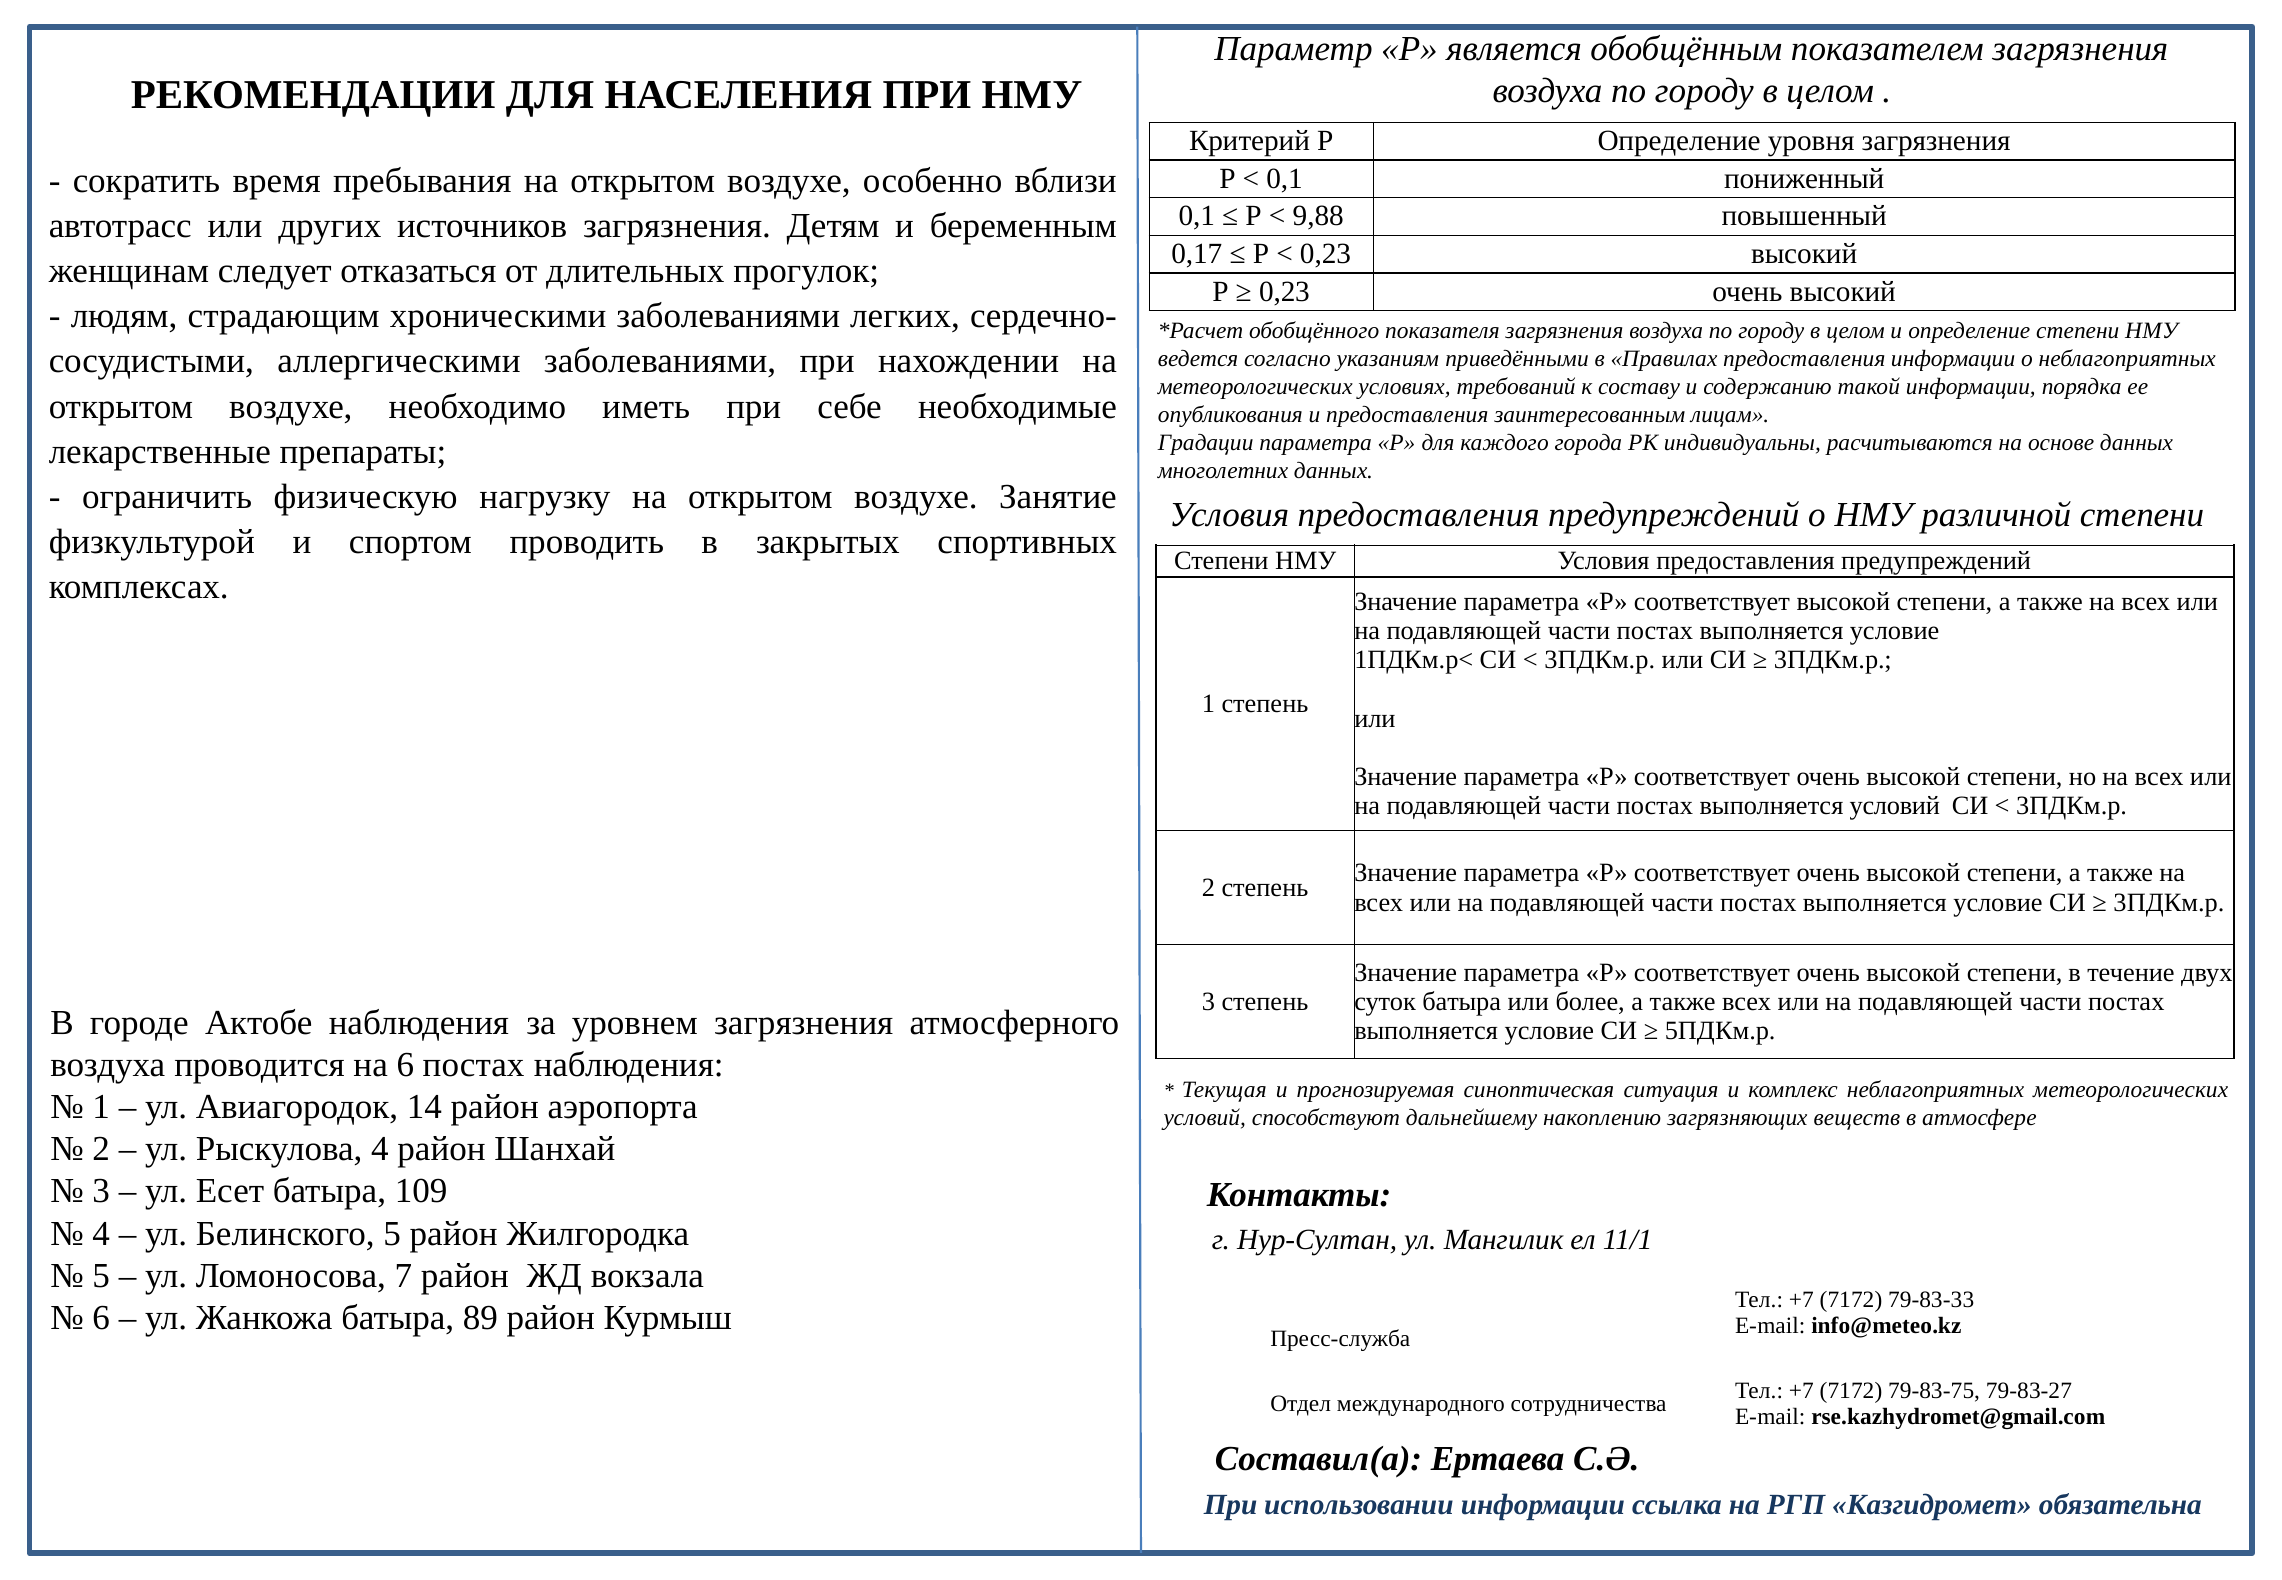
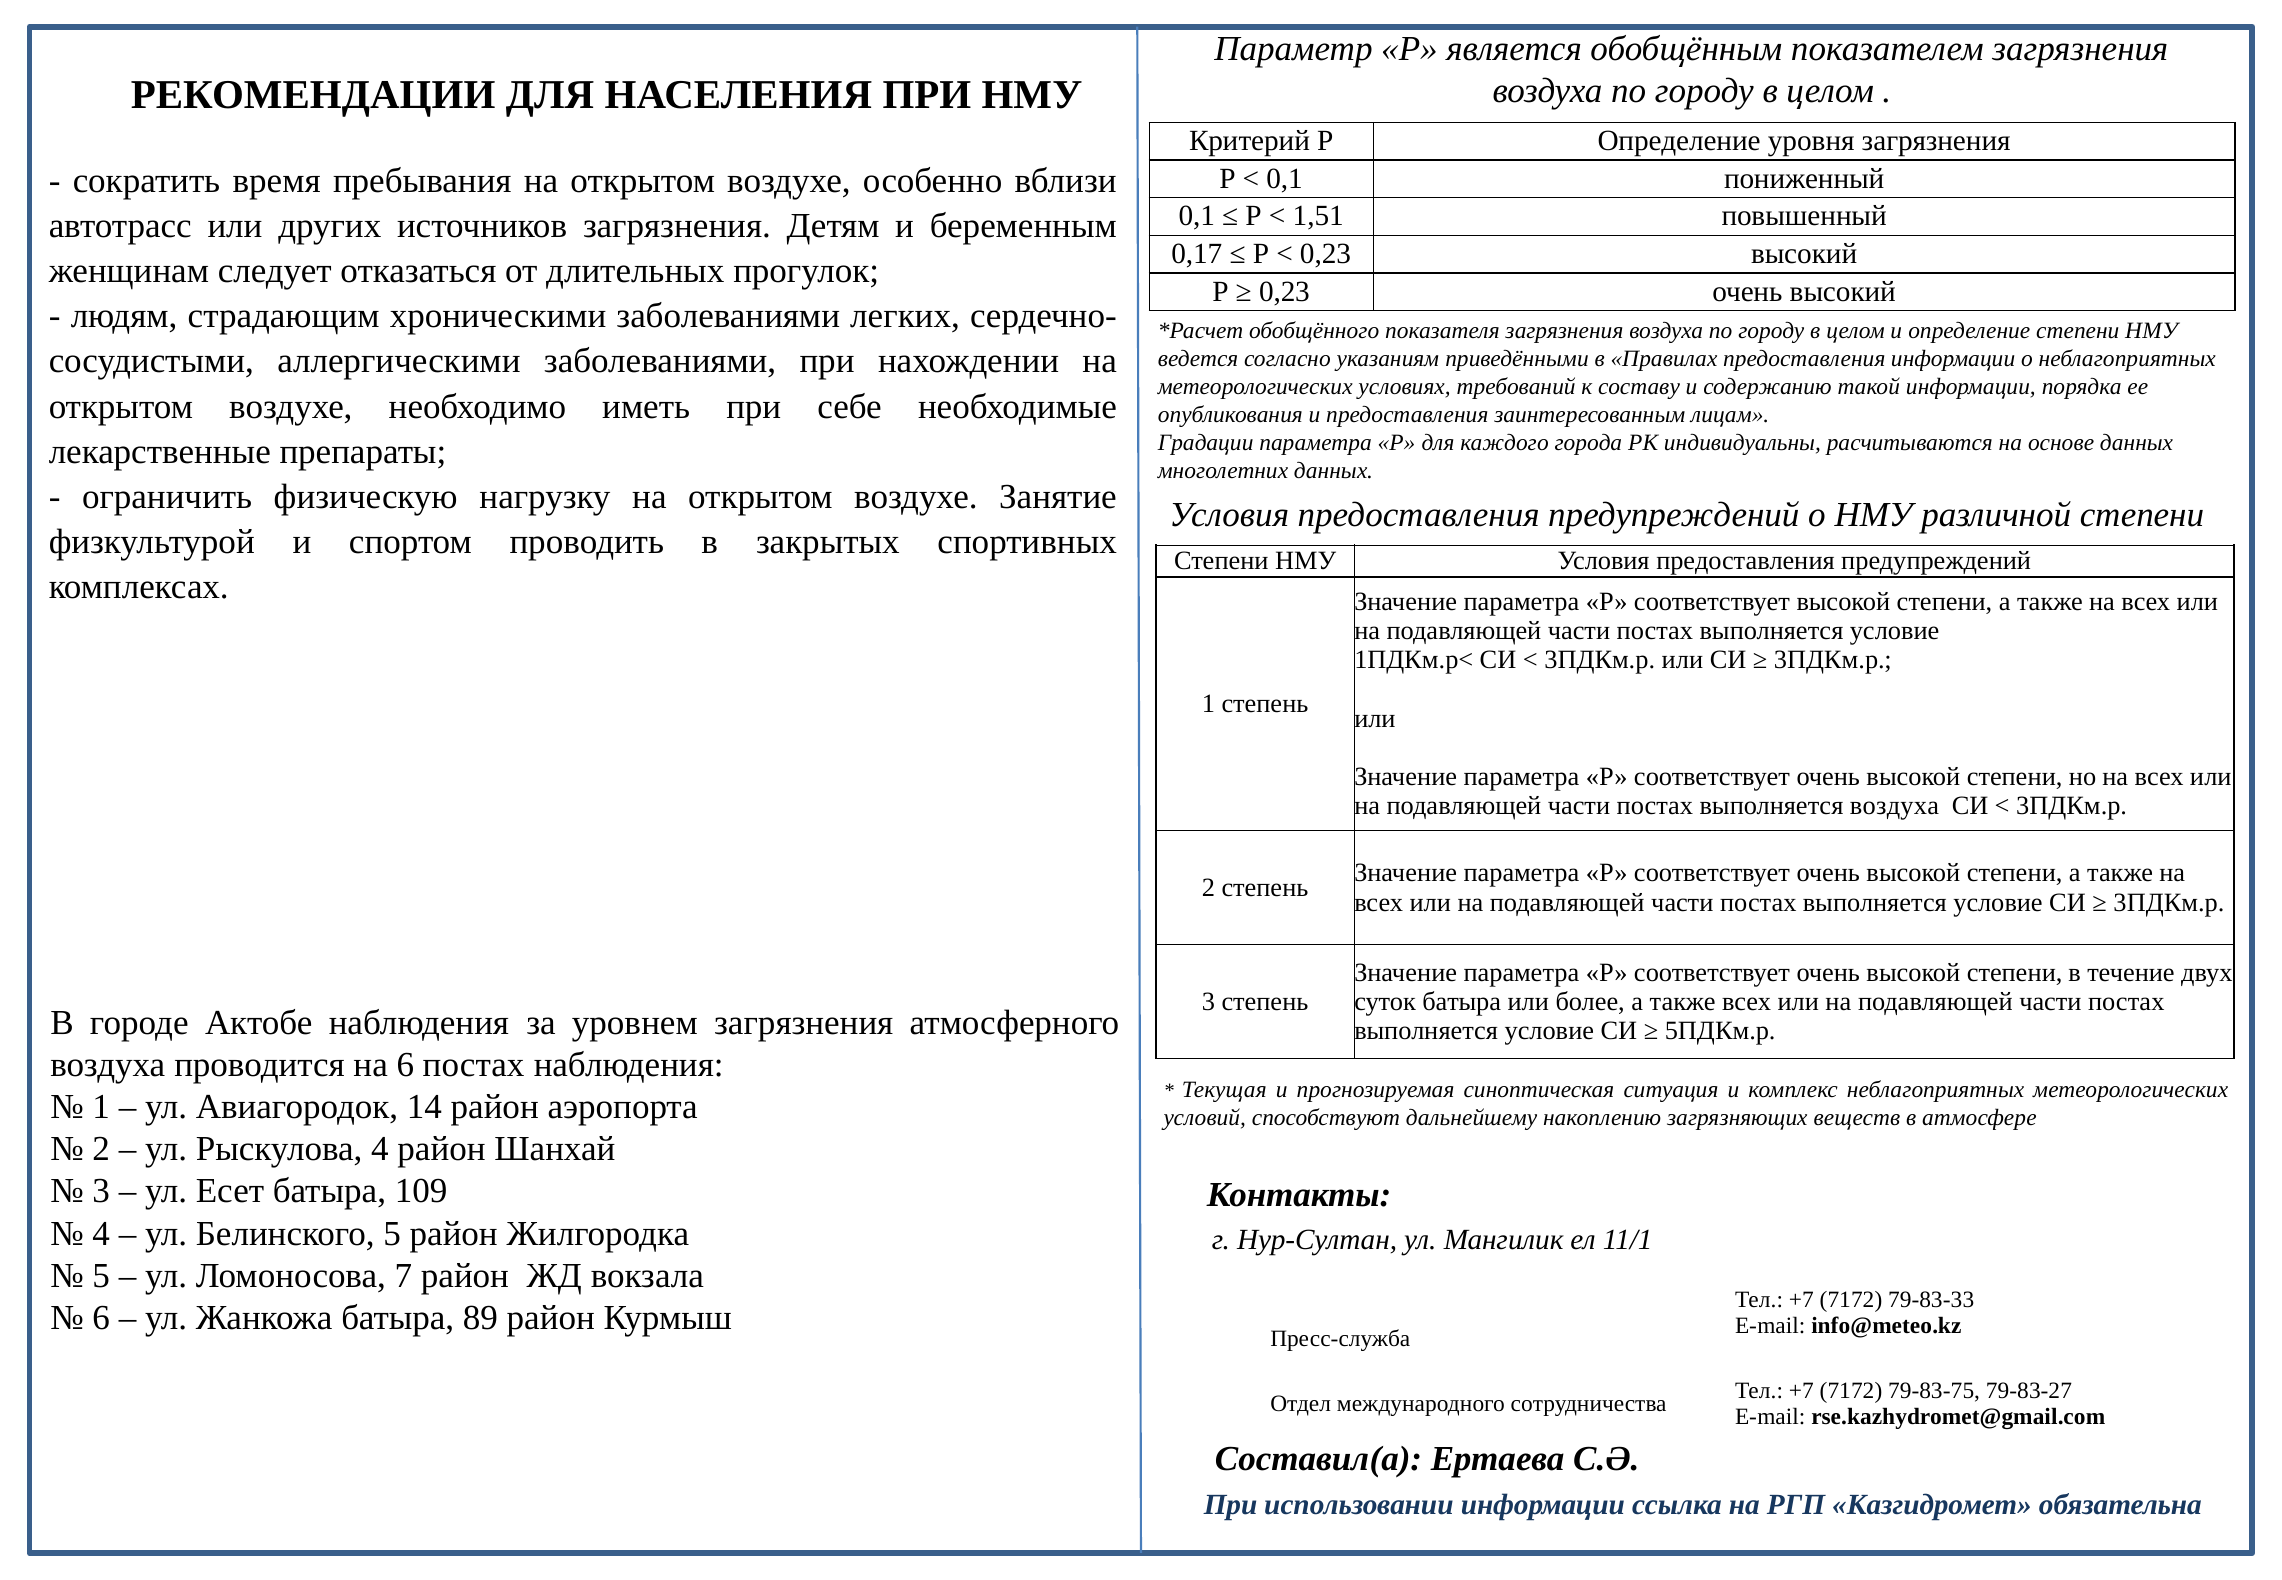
9,88: 9,88 -> 1,51 (1318, 216)
выполняется условий: условий -> воздуха (1895, 806)
